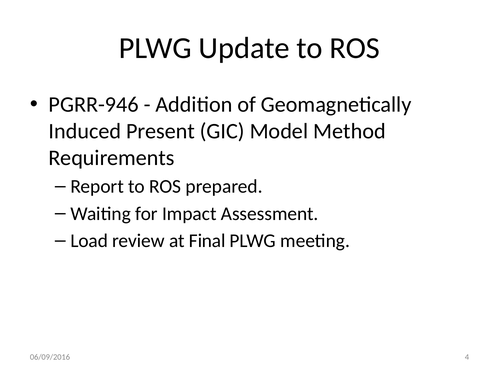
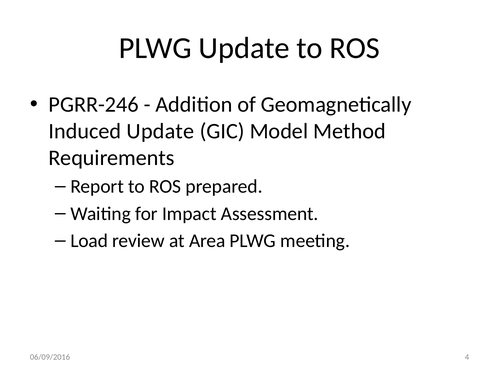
PGRR-946: PGRR-946 -> PGRR-246 (94, 105)
Induced Present: Present -> Update (160, 131)
Final: Final -> Area (207, 241)
